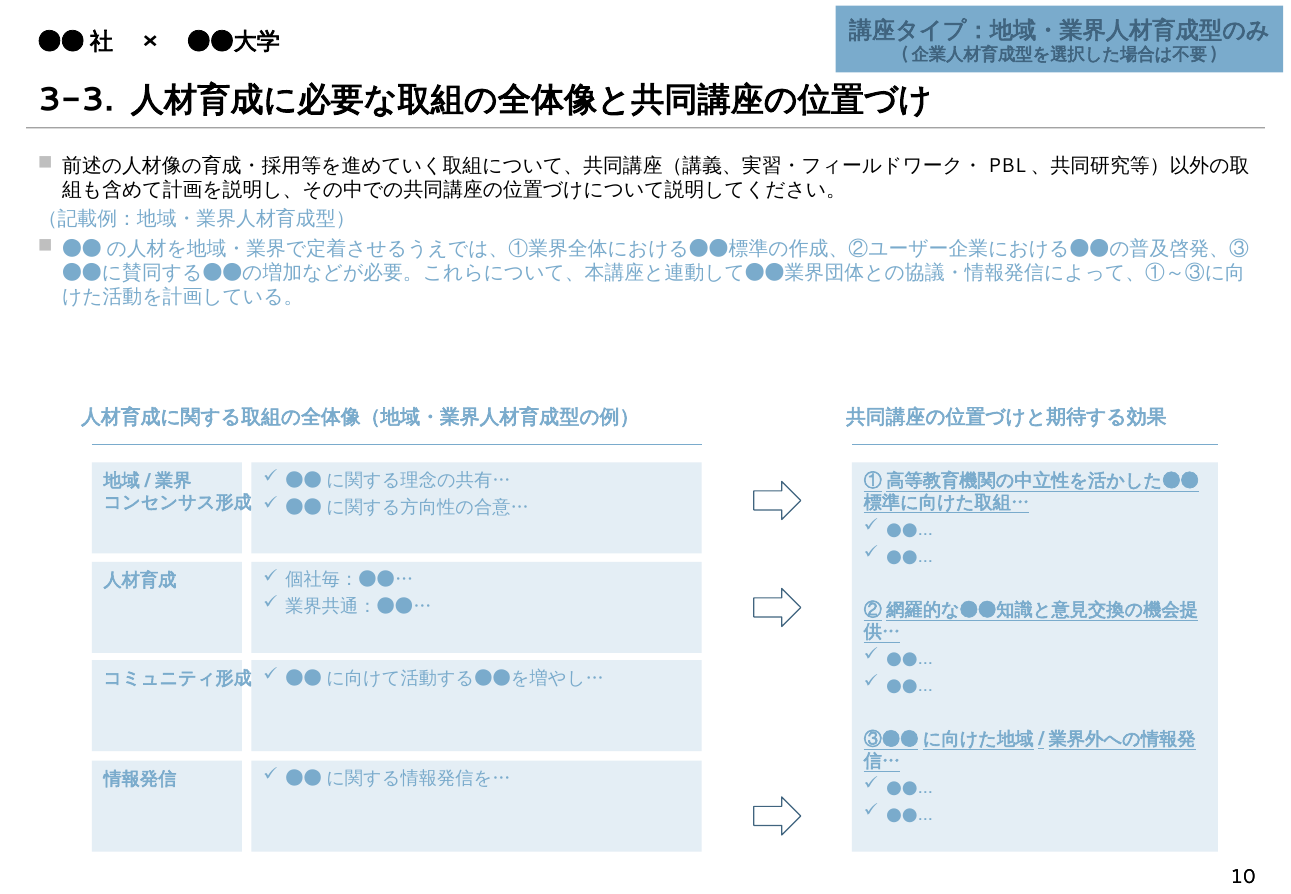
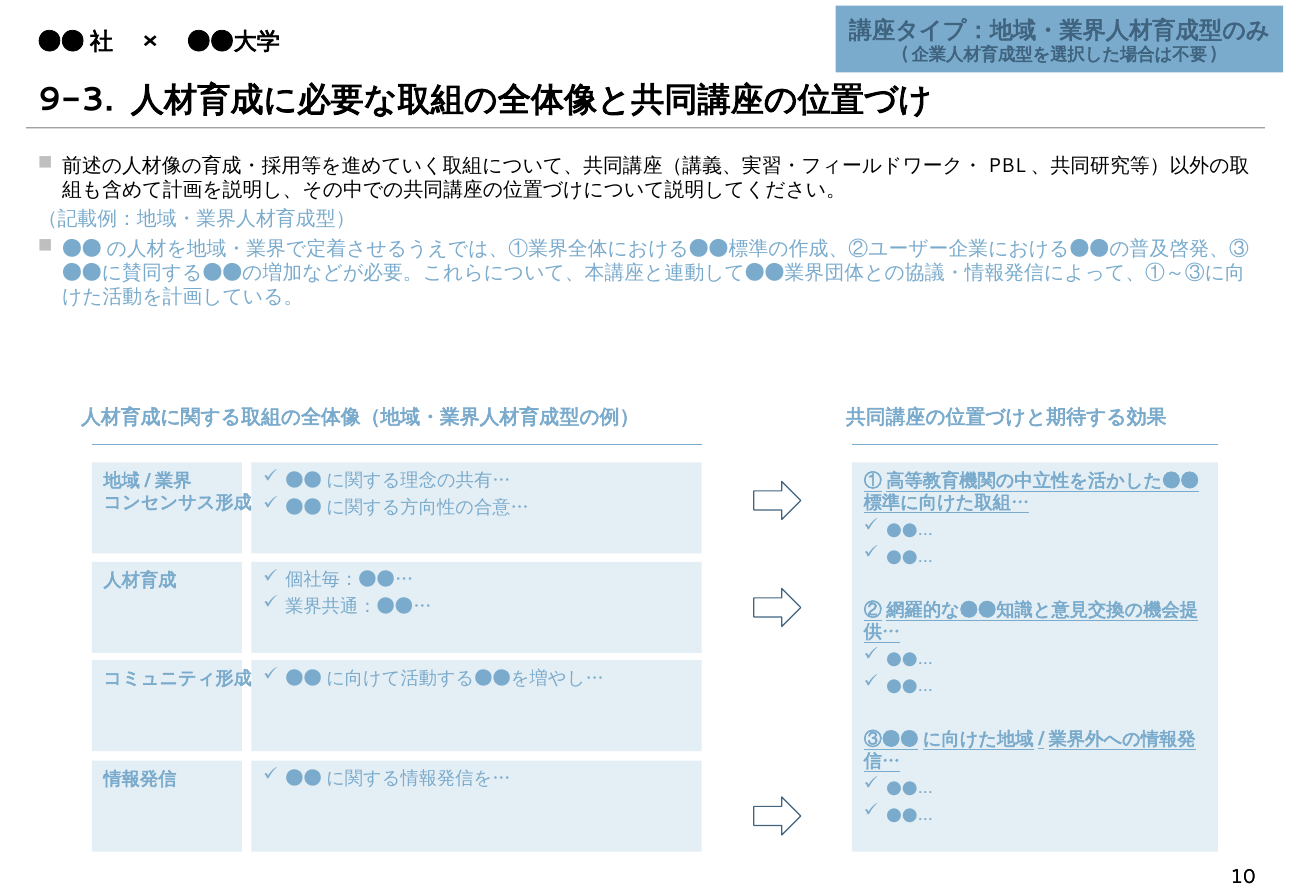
3-3: 3-3 -> 9-3 (76, 100)
